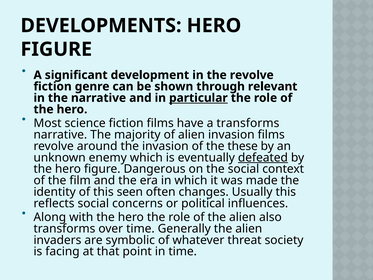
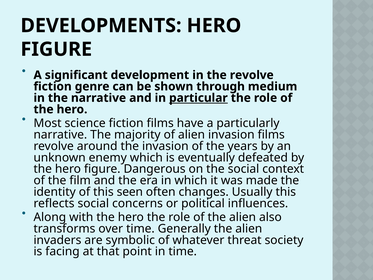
relevant: relevant -> medium (273, 86)
a transforms: transforms -> particularly (248, 123)
these: these -> years (243, 146)
defeated underline: present -> none (263, 157)
